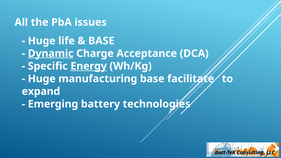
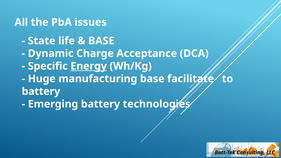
Huge: Huge -> State (42, 41)
Dynamic underline: present -> none (51, 53)
expand: expand -> battery (41, 91)
